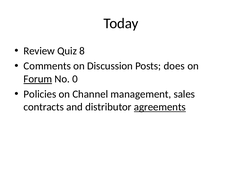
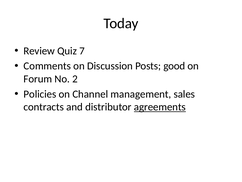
8: 8 -> 7 (82, 51)
does: does -> good (174, 66)
Forum underline: present -> none (38, 79)
0: 0 -> 2 (75, 79)
